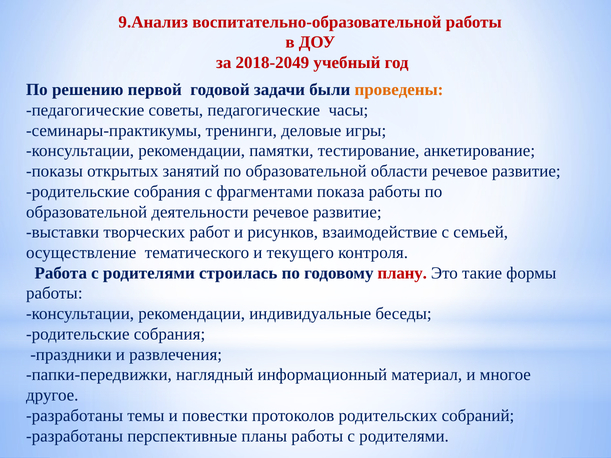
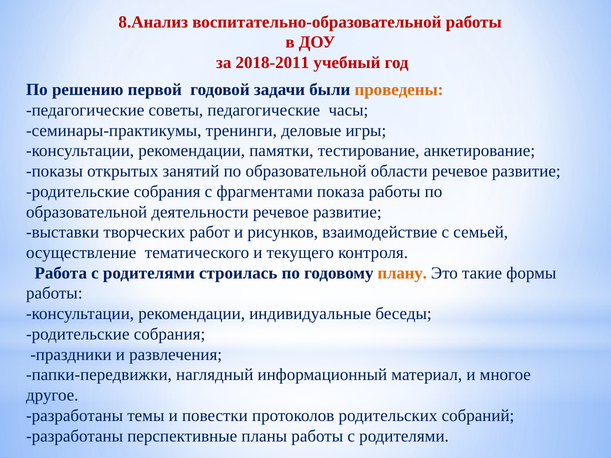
9.Анализ: 9.Анализ -> 8.Анализ (153, 22)
2018-2049: 2018-2049 -> 2018-2011 (272, 63)
плану colour: red -> orange (402, 273)
